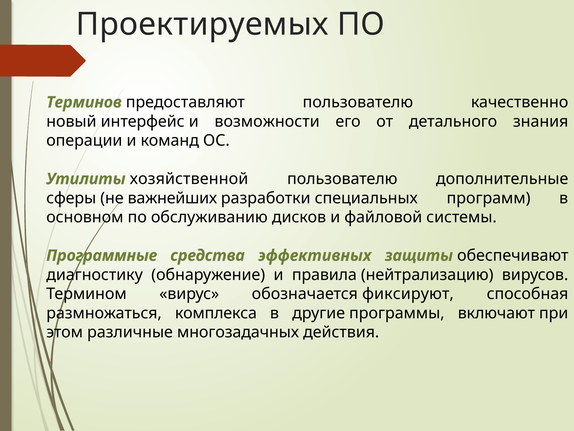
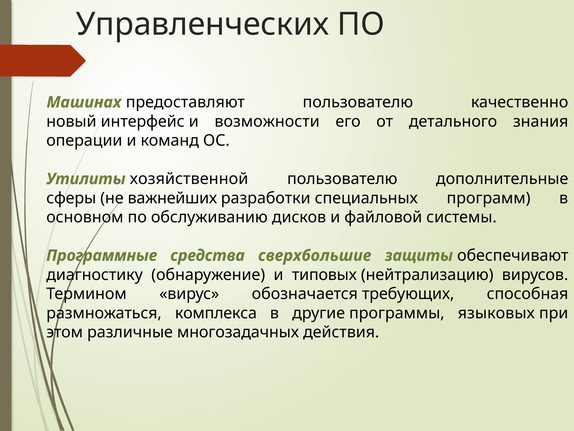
Проектируемых: Проектируемых -> Управленческих (202, 24)
Терминов: Терминов -> Машинах (84, 102)
эффективных: эффективных -> сверхбольшие (315, 255)
правила: правила -> типовых (324, 274)
фиксируют: фиксируют -> требующих (408, 294)
включают: включают -> языковых (496, 313)
